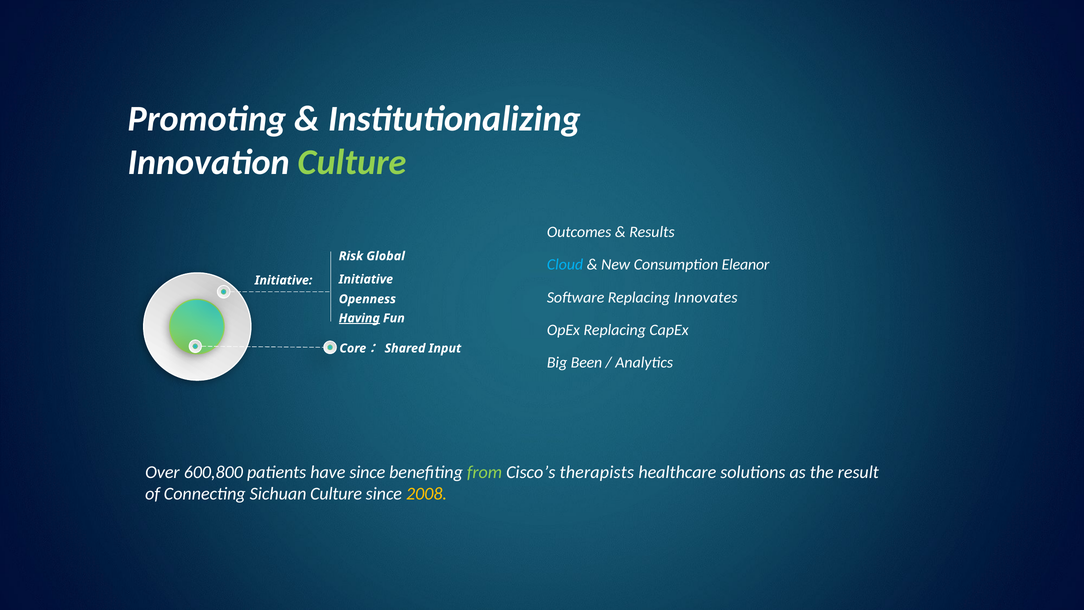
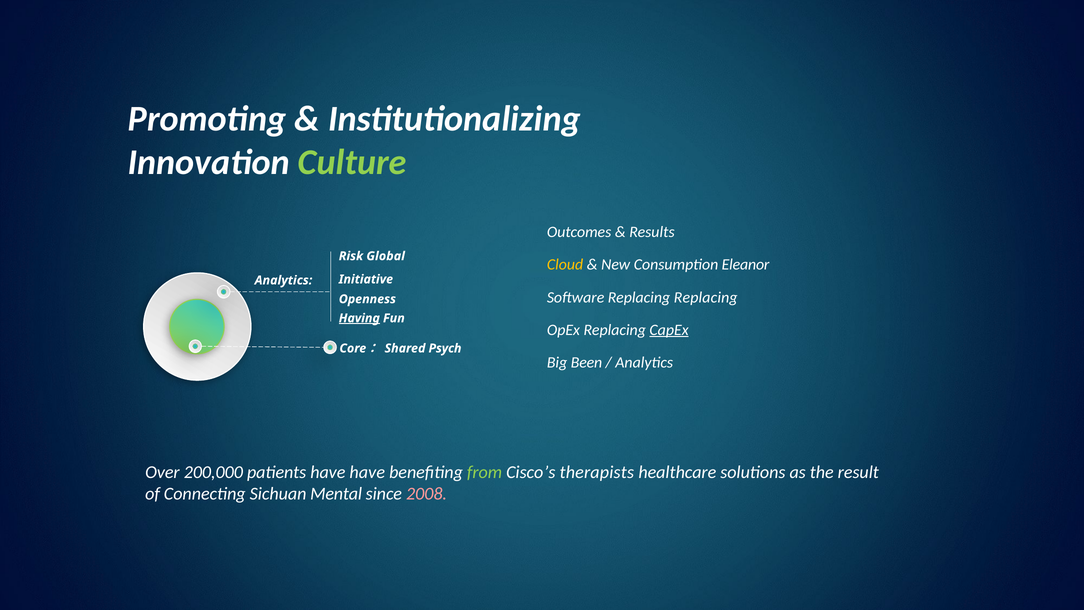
Cloud colour: light blue -> yellow (565, 265)
Initiative: Initiative -> Analytics (284, 280)
Replacing Innovates: Innovates -> Replacing (706, 297)
CapEx underline: none -> present (669, 330)
Input: Input -> Psych (445, 348)
600,800: 600,800 -> 200,000 (213, 472)
have since: since -> have (367, 472)
Sichuan Culture: Culture -> Mental (336, 494)
2008 colour: yellow -> pink (427, 494)
